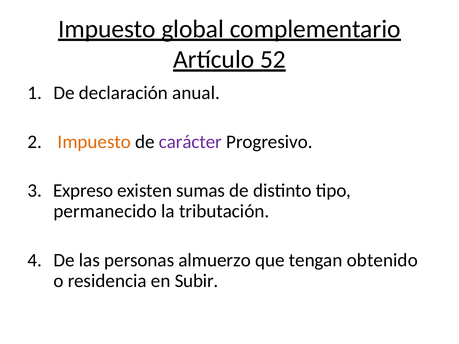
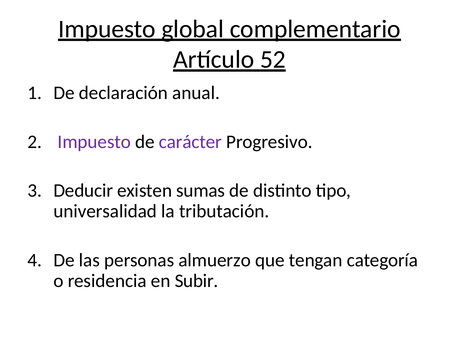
Impuesto colour: orange -> purple (94, 142)
Expreso: Expreso -> Deducir (83, 191)
permanecido: permanecido -> universalidad (105, 211)
obtenido: obtenido -> categoría (382, 260)
